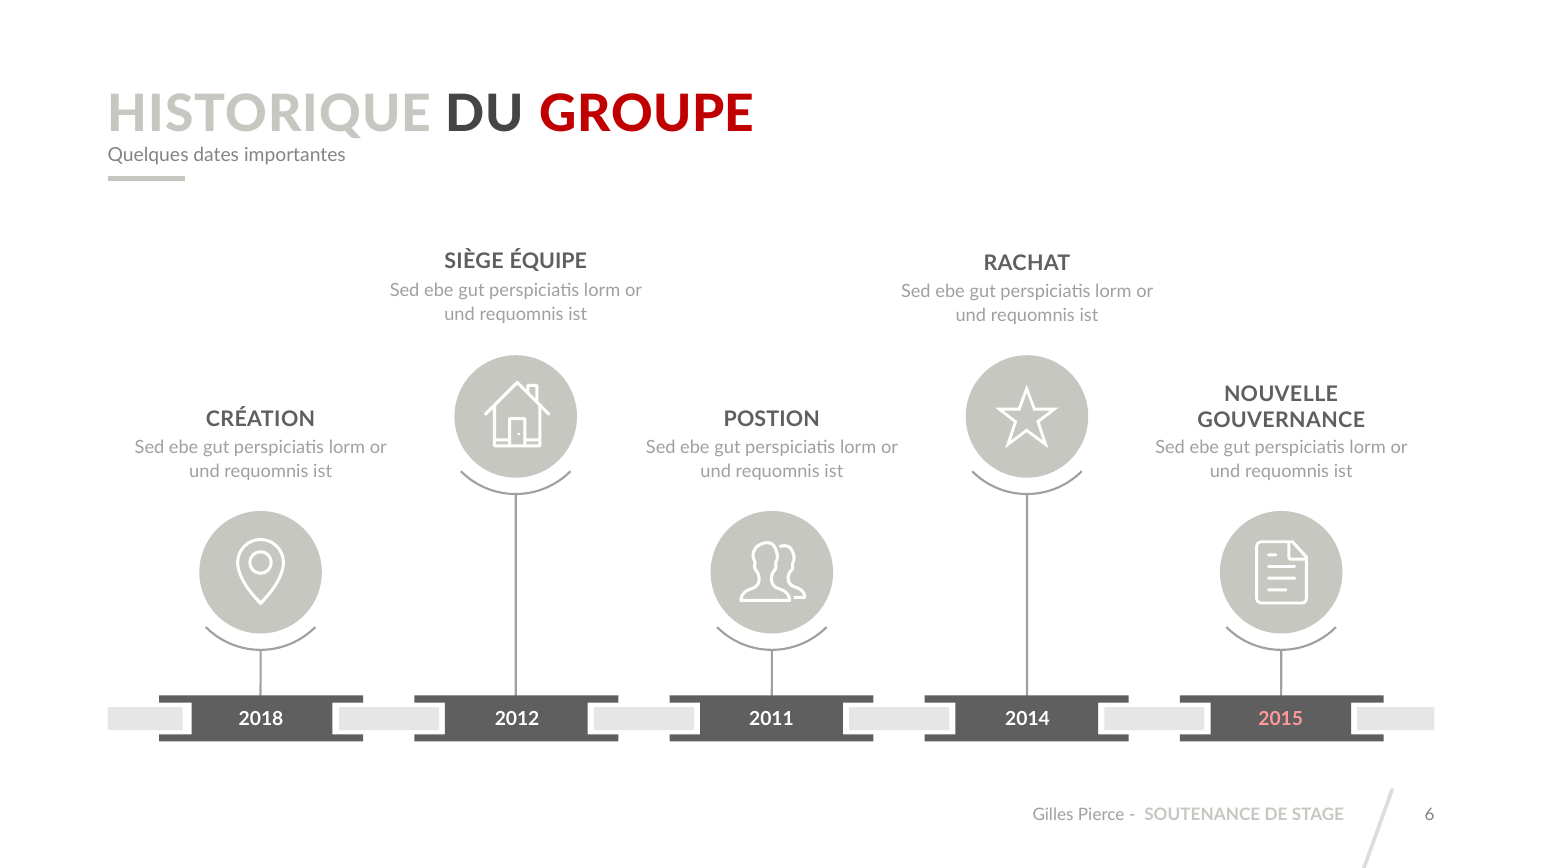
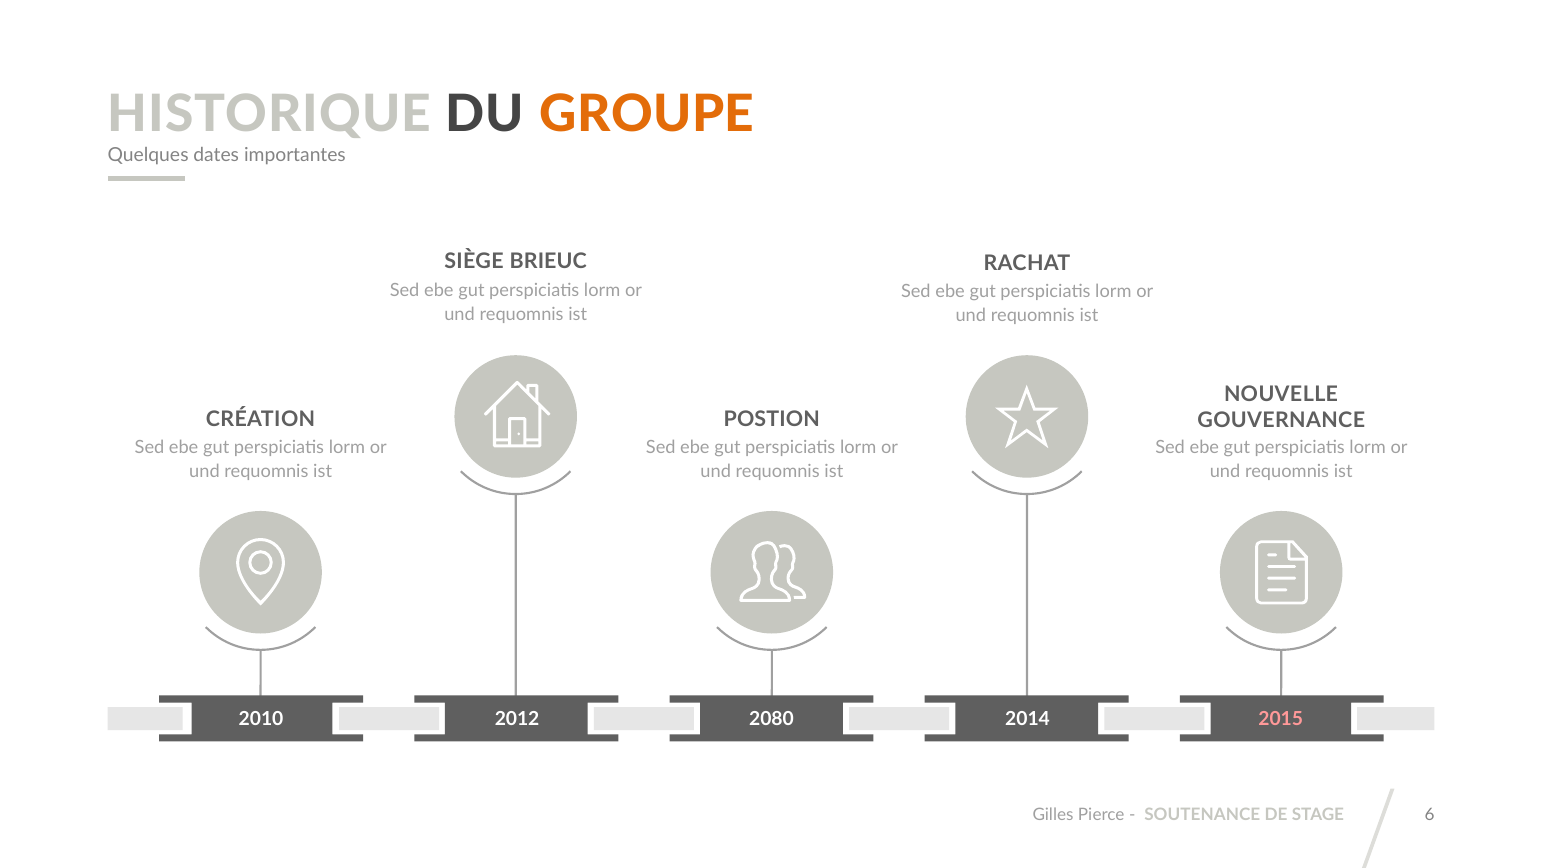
GROUPE colour: red -> orange (647, 114)
ÉQUIPE: ÉQUIPE -> BRIEUC (548, 262)
2018: 2018 -> 2010 (261, 719)
2011: 2011 -> 2080 (771, 719)
